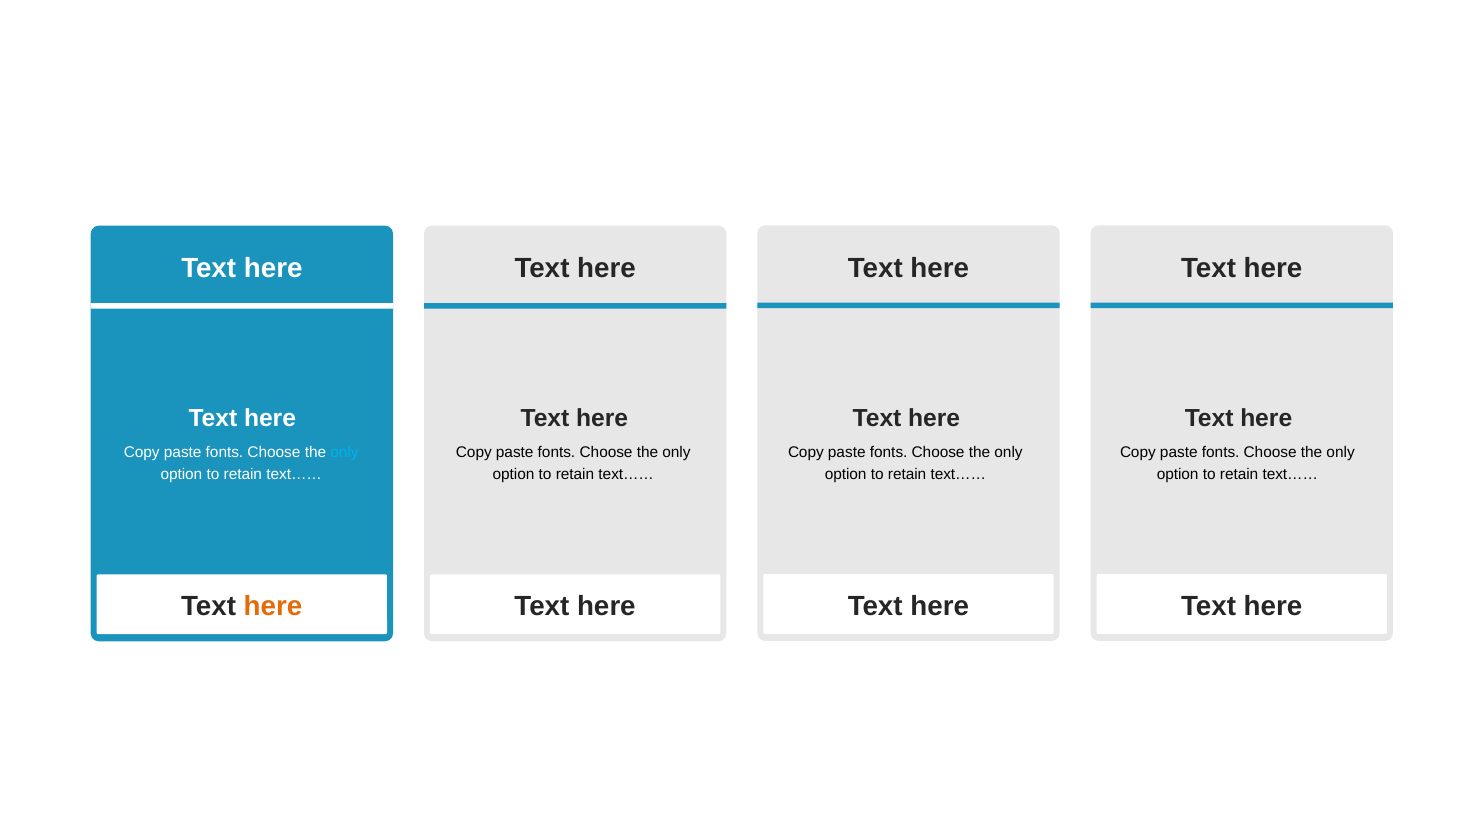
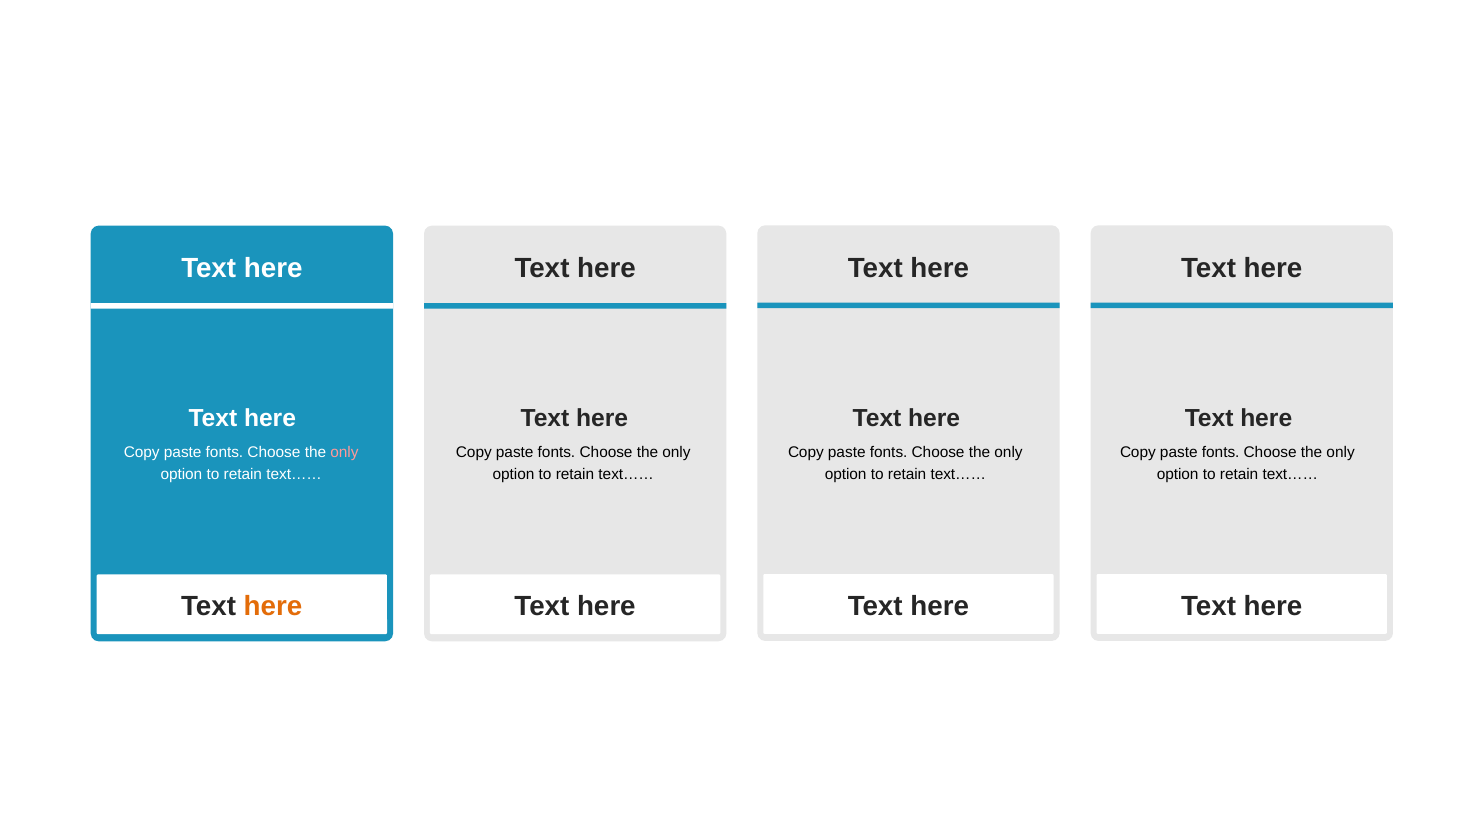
only colour: light blue -> pink (344, 453)
